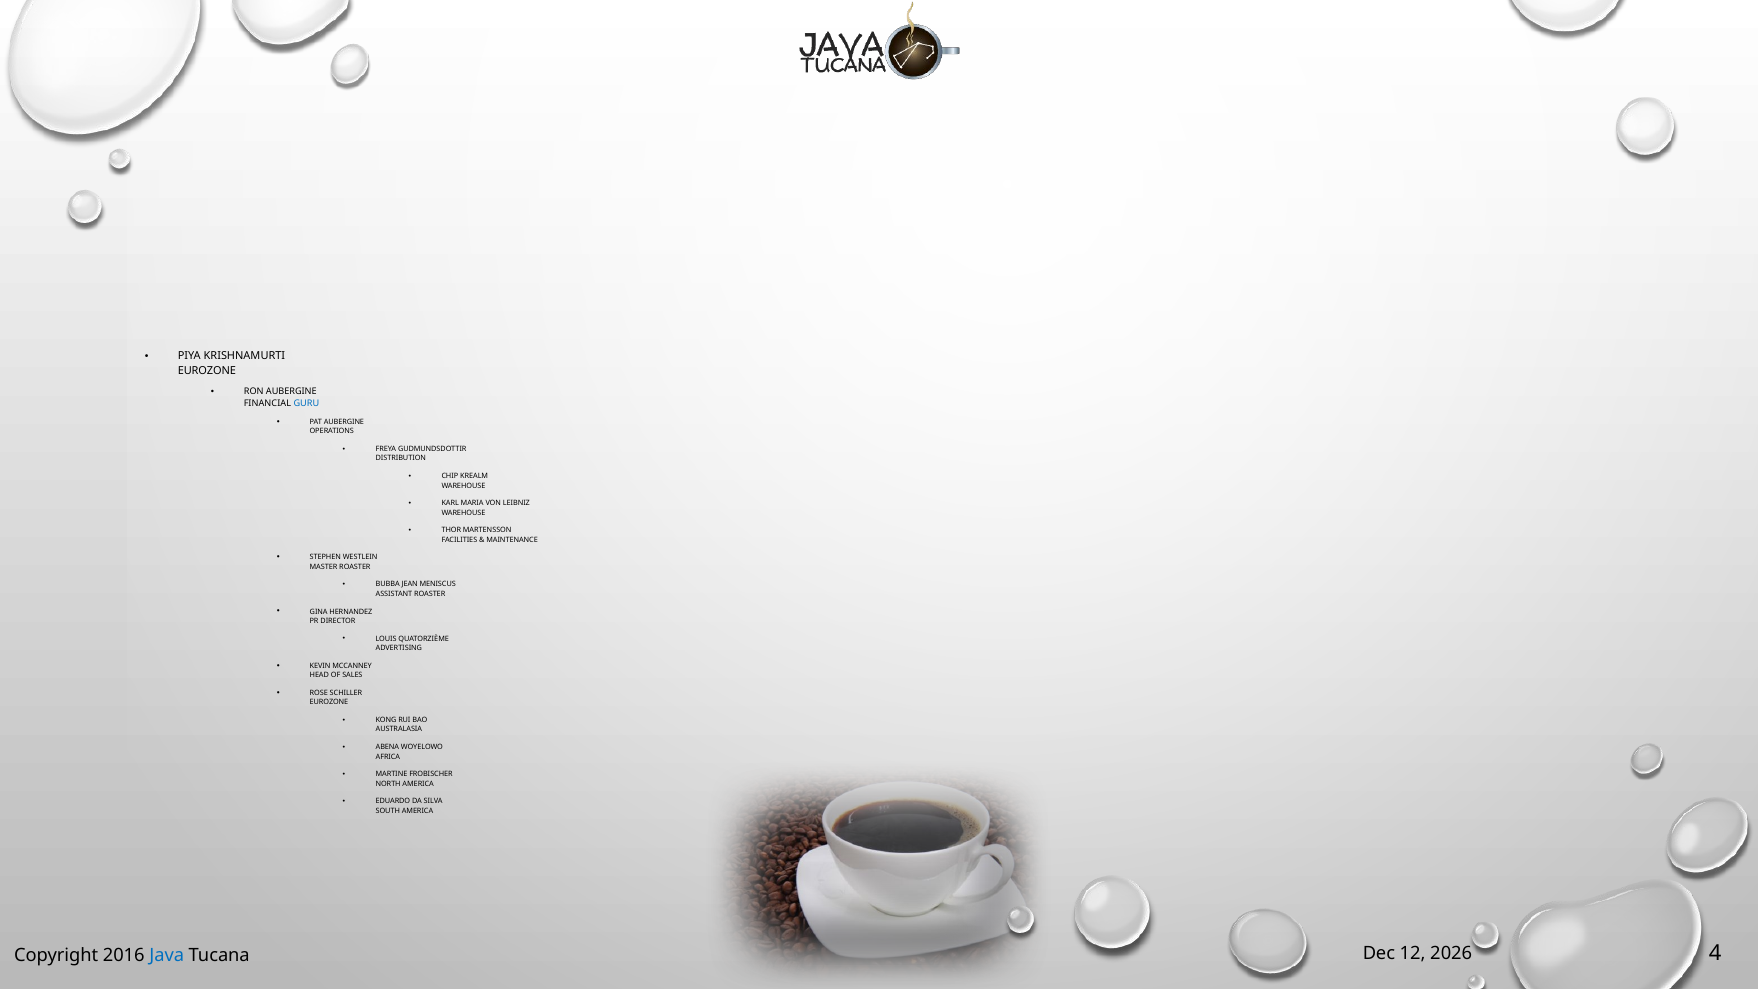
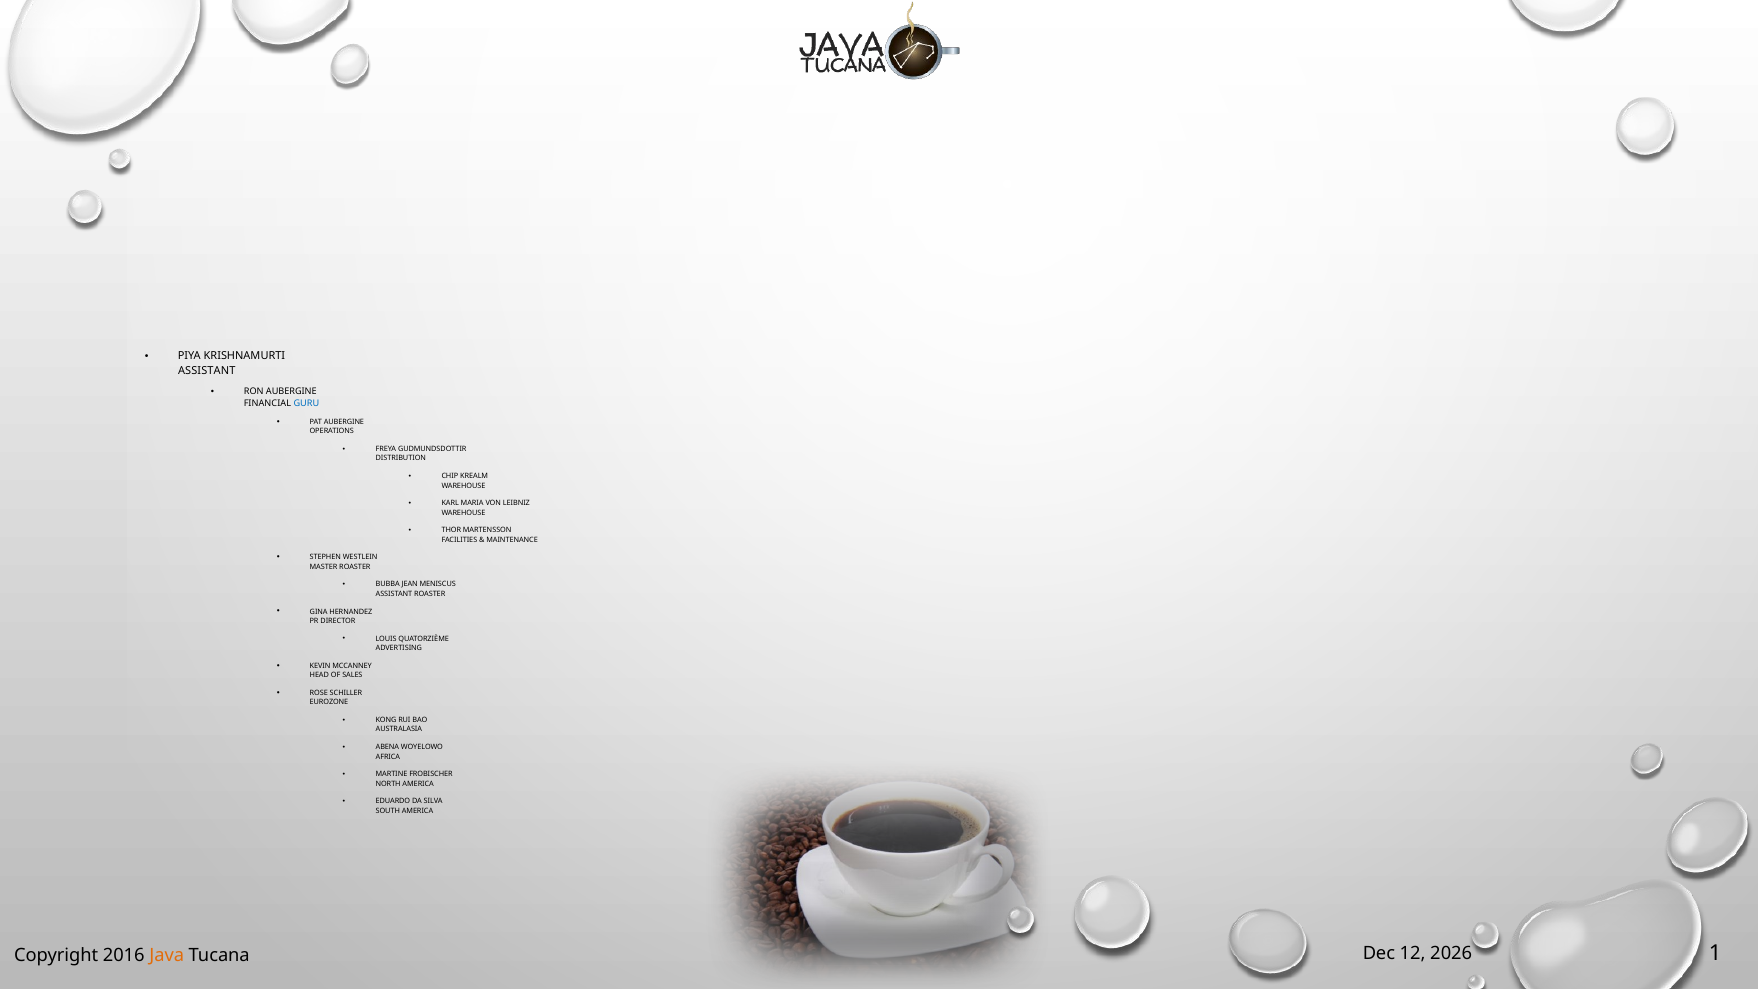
EUROZONE: EUROZONE -> ASSISTANT (207, 371)
Java colour: blue -> orange (167, 955)
4: 4 -> 1 (1715, 954)
